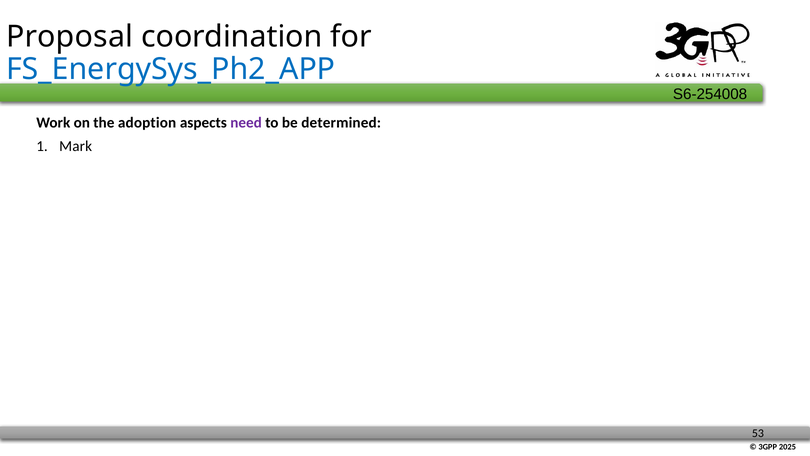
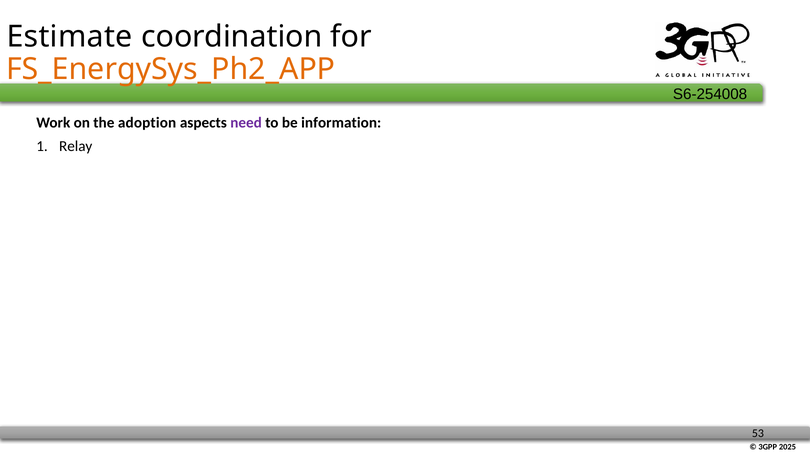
Proposal: Proposal -> Estimate (69, 37)
FS_EnergySys_Ph2_APP colour: blue -> orange (171, 69)
determined: determined -> information (341, 122)
Mark: Mark -> Relay (76, 146)
